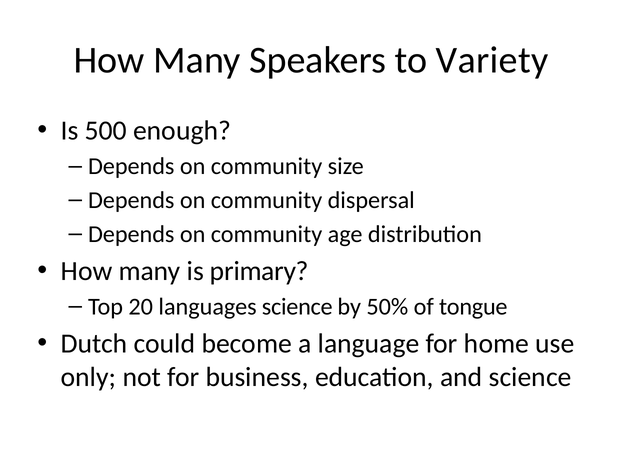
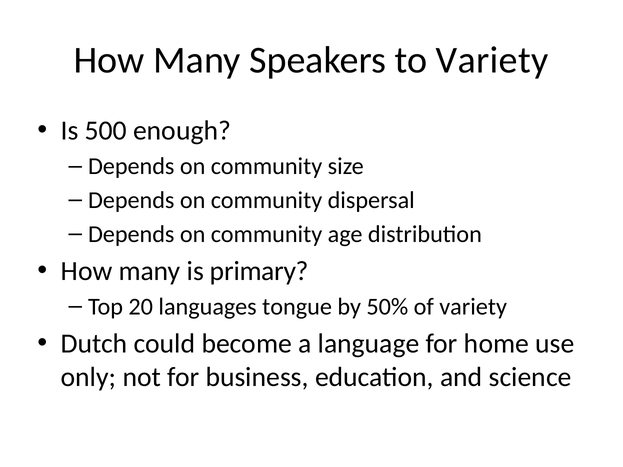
languages science: science -> tongue (297, 307)
of tongue: tongue -> variety (473, 307)
